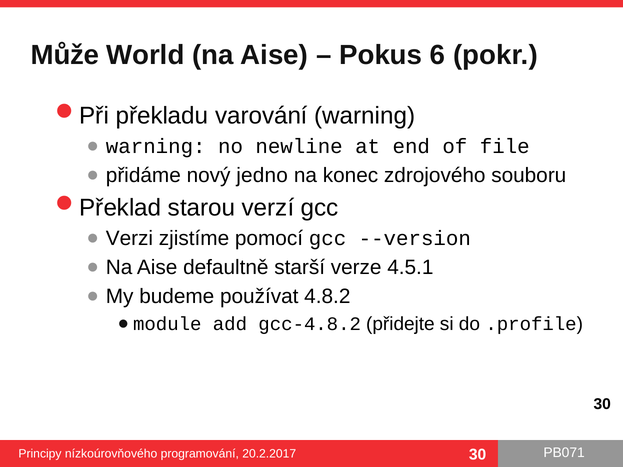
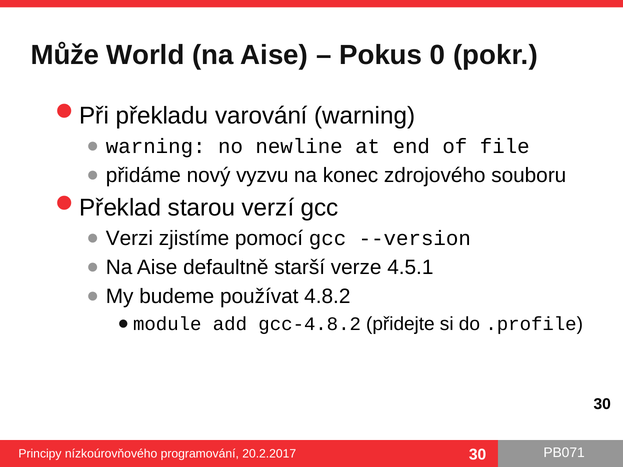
6: 6 -> 0 (438, 55)
jedno: jedno -> vyzvu (262, 176)
